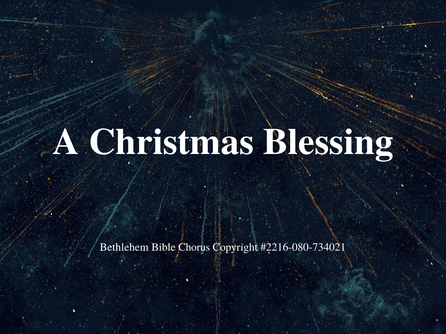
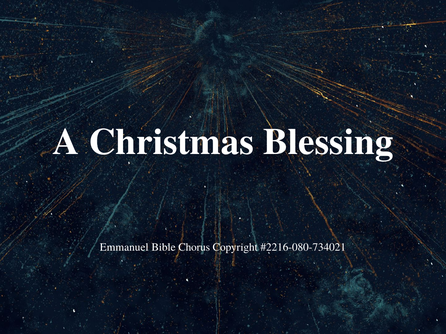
Bethlehem: Bethlehem -> Emmanuel (124, 248)
